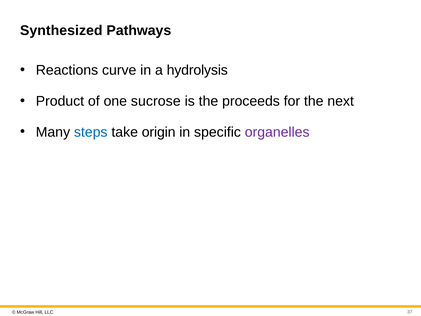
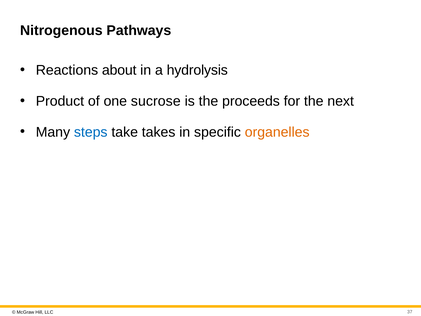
Synthesized: Synthesized -> Nitrogenous (61, 31)
curve: curve -> about (119, 70)
origin: origin -> takes (159, 132)
organelles colour: purple -> orange (277, 132)
